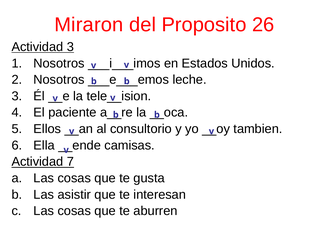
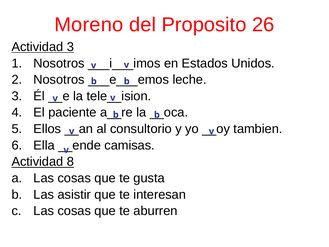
Miraron: Miraron -> Moreno (89, 25)
7: 7 -> 8 (70, 162)
